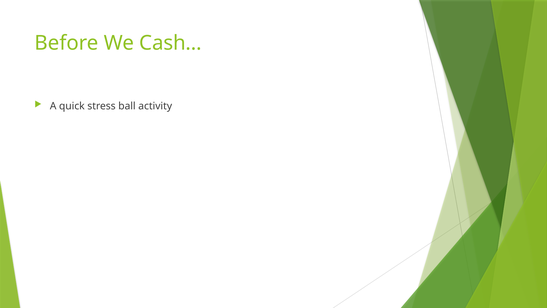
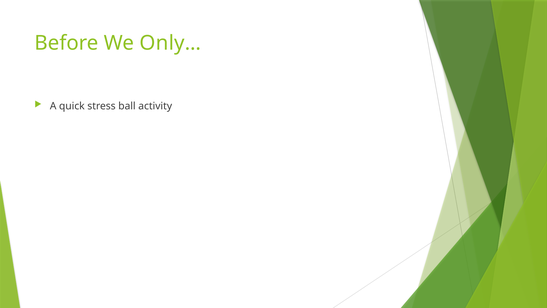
Cash…: Cash… -> Only… (170, 43)
